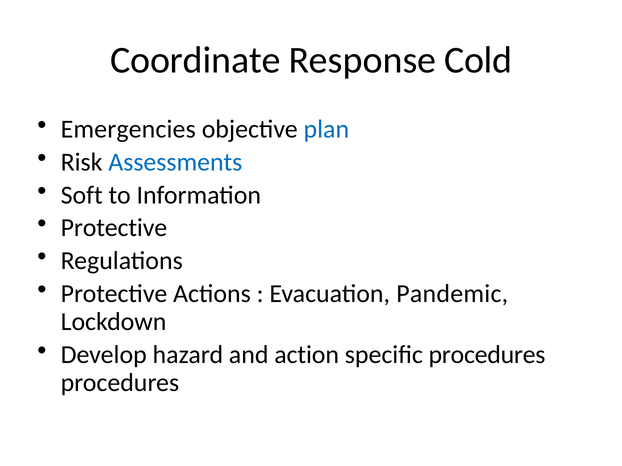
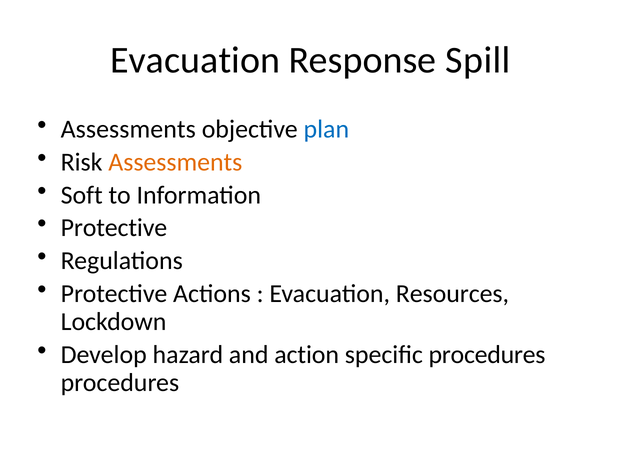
Coordinate: Coordinate -> Evacuation (195, 60)
Cold: Cold -> Spill (478, 60)
Emergencies: Emergencies -> Assessments (128, 129)
Assessments colour: blue -> orange (175, 162)
Pandemic: Pandemic -> Resources (452, 294)
